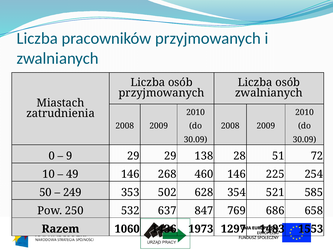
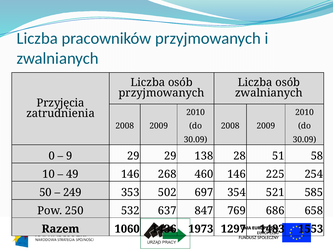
Miastach: Miastach -> Przyjęcia (61, 103)
72: 72 -> 58 (317, 156)
628: 628 -> 697 (204, 192)
